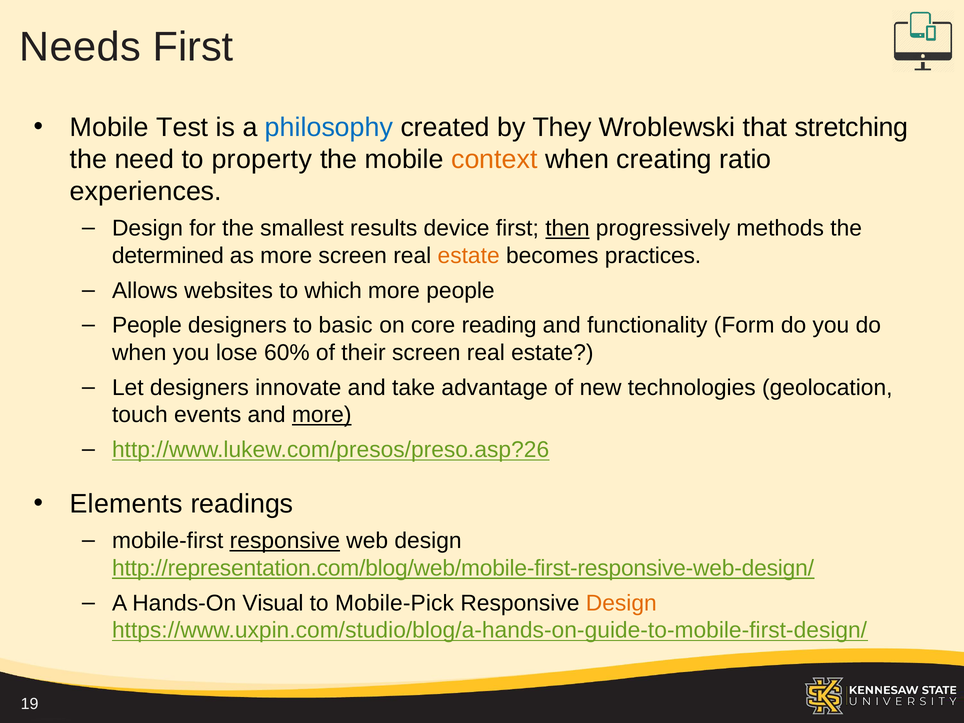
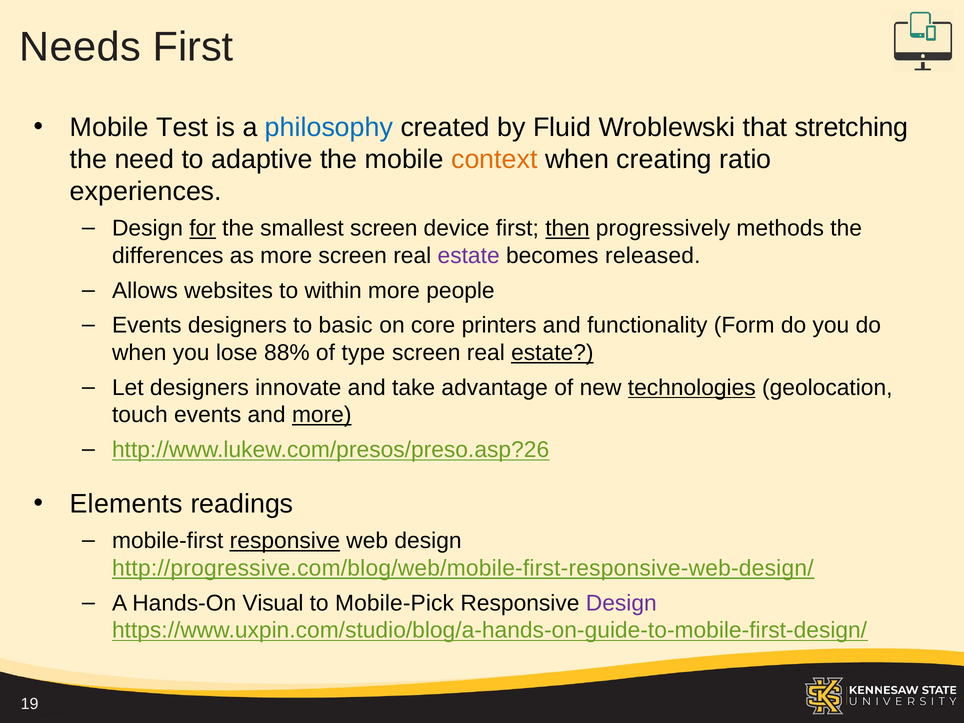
They: They -> Fluid (562, 127)
property: property -> adaptive (262, 159)
for underline: none -> present (203, 228)
smallest results: results -> screen (384, 228)
determined: determined -> differences (168, 256)
estate colour: orange -> purple (469, 256)
practices: practices -> released (653, 256)
which: which -> within (333, 291)
People: People -> Events (147, 325)
reading: reading -> printers (499, 325)
60%: 60% -> 88% (287, 353)
their: their -> type (363, 353)
estate underline: none -> present (552, 353)
technologies underline: none -> present (692, 388)
http://representation.com/blog/web/mobile-first-responsive-web-design/: http://representation.com/blog/web/mobile-first-responsive-web-design/ -> http://progressive.com/blog/web/mobile-first-responsive-web-design/ (463, 568)
Design colour: orange -> purple (621, 603)
